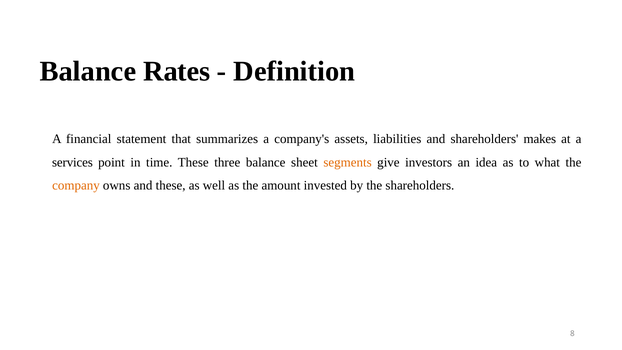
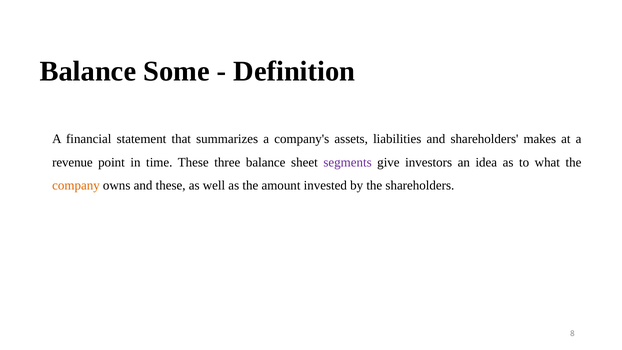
Rates: Rates -> Some (177, 71)
services: services -> revenue (72, 162)
segments colour: orange -> purple (348, 162)
